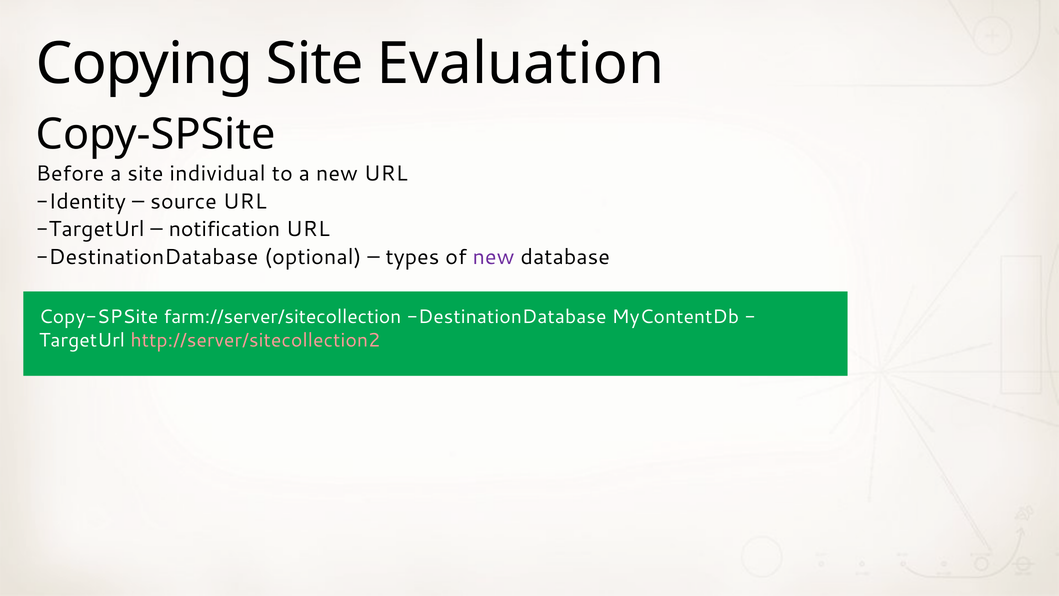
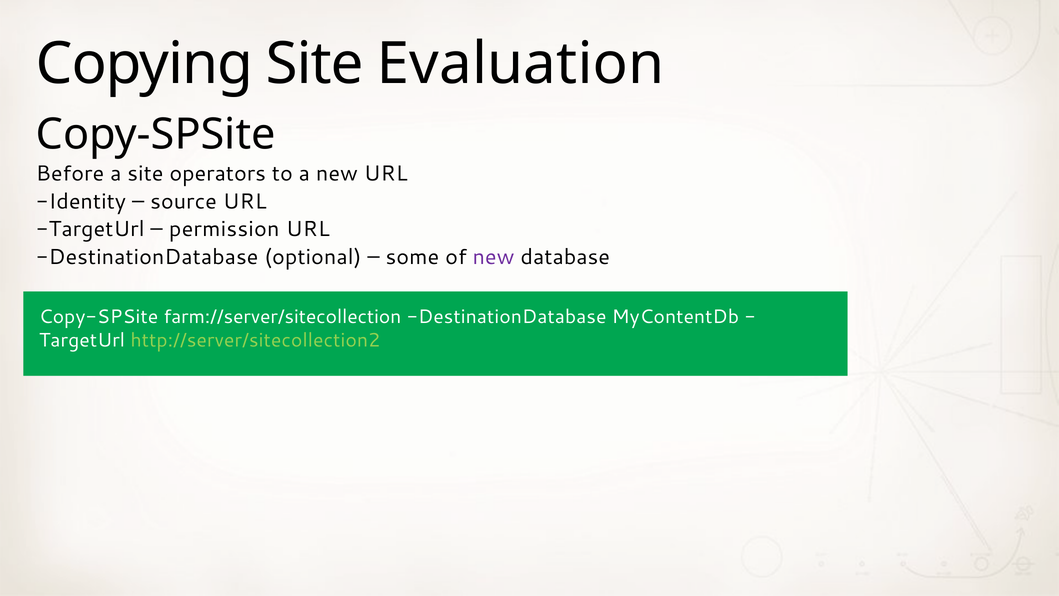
individual: individual -> operators (218, 174)
notification: notification -> permission (224, 229)
types: types -> some (412, 257)
http://server/sitecollection2 colour: pink -> light green (255, 340)
